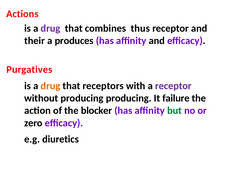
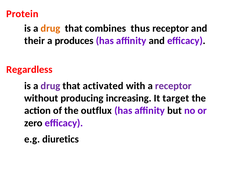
Actions: Actions -> Protein (22, 14)
drug colour: purple -> orange (50, 28)
Purgatives: Purgatives -> Regardless (29, 70)
drug colour: orange -> purple (50, 86)
receptors: receptors -> activated (103, 86)
producing producing: producing -> increasing (129, 98)
failure: failure -> target (176, 98)
blocker: blocker -> outflux (96, 111)
but colour: green -> black (174, 111)
